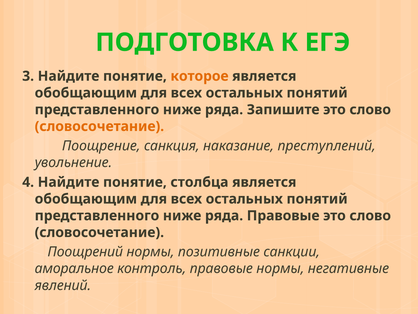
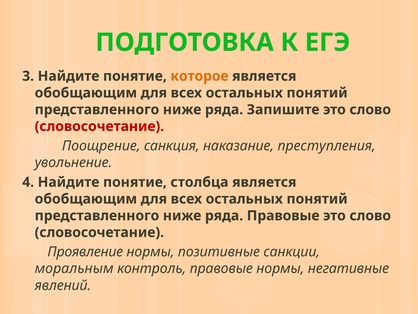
словосочетание colour: orange -> red (99, 126)
преступлений: преступлений -> преступления (327, 146)
Поощрений: Поощрений -> Проявление (85, 252)
аморальное: аморальное -> моральным (74, 268)
